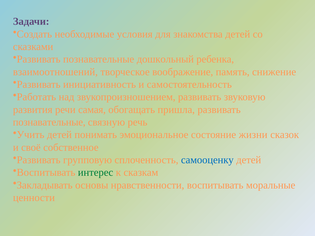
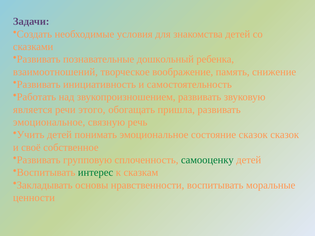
развития: развития -> является (33, 110)
самая: самая -> этого (92, 110)
познавательные: познавательные -> эмоциональное (49, 122)
состояние жизни: жизни -> сказок (253, 135)
самооценку colour: blue -> green (207, 160)
